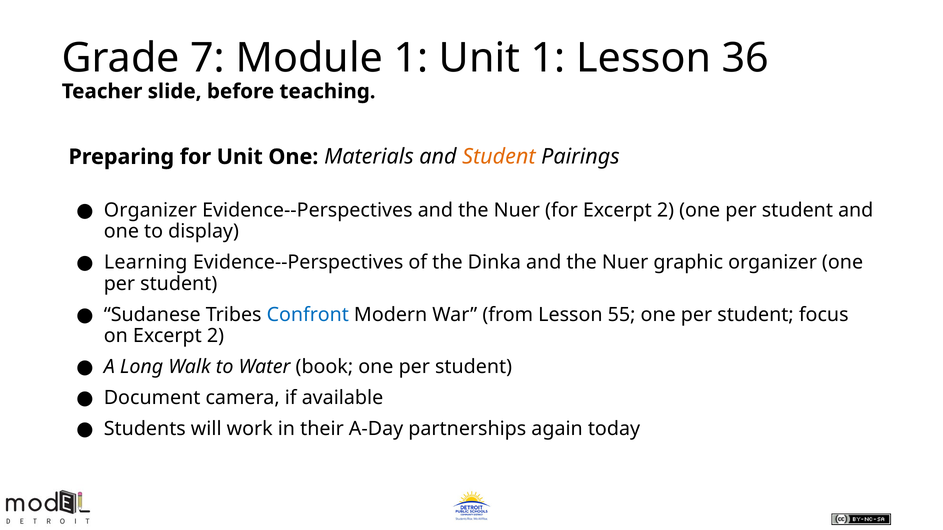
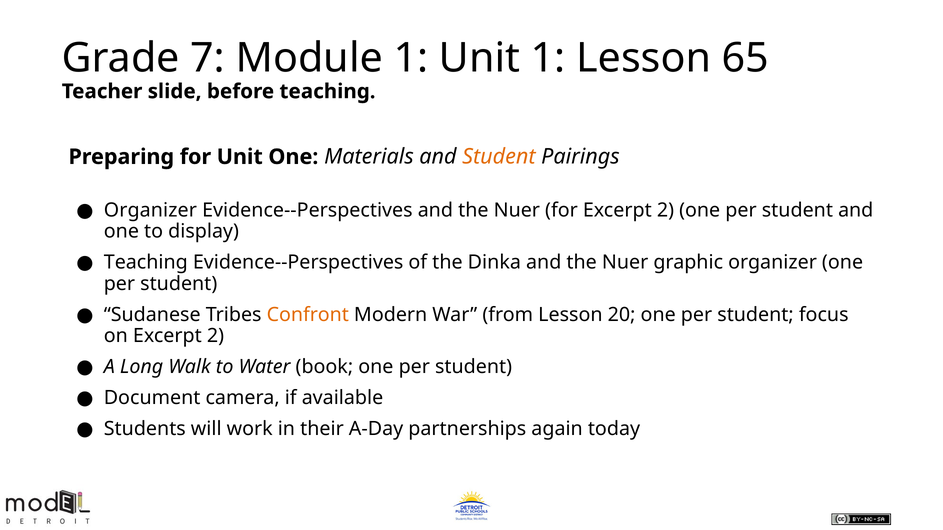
36: 36 -> 65 (745, 58)
Learning: Learning -> Teaching (146, 263)
Confront colour: blue -> orange (308, 315)
55: 55 -> 20 (622, 315)
